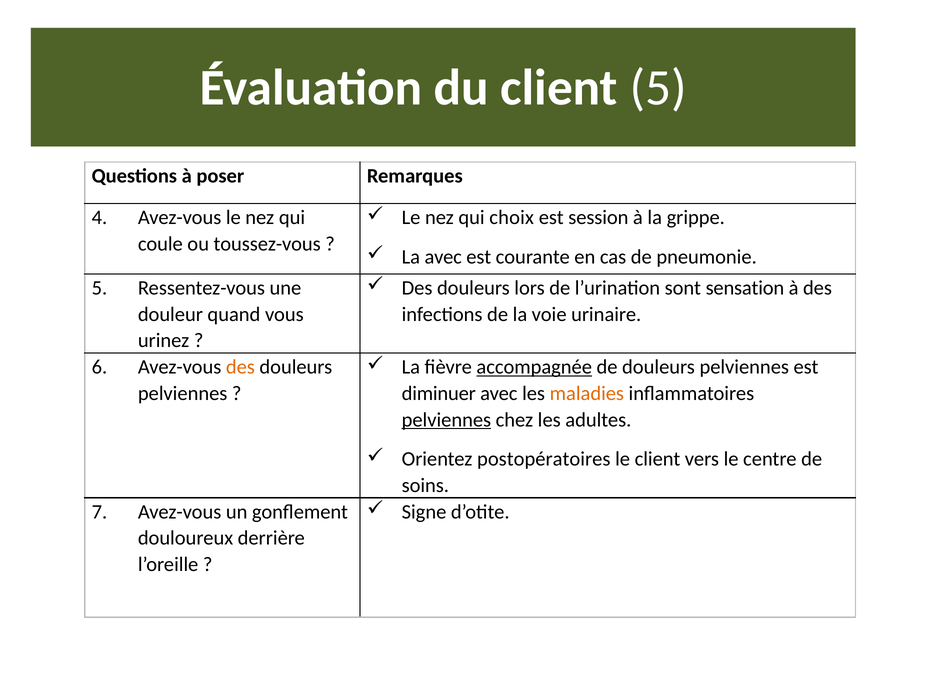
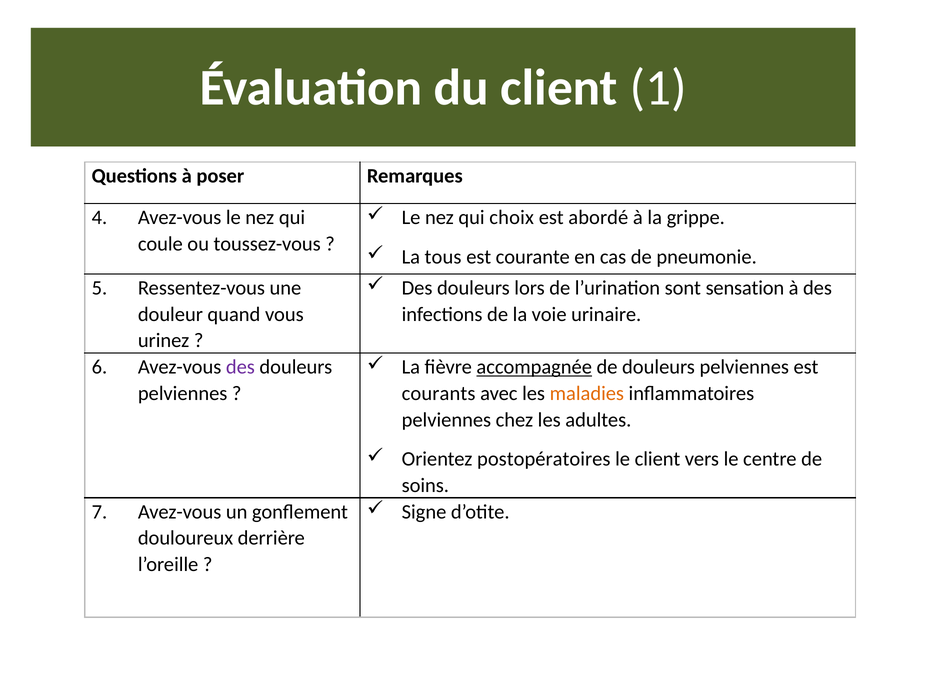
client 5: 5 -> 1 (658, 88)
session: session -> abordé (598, 217)
La avec: avec -> tous (443, 257)
des colour: orange -> purple (240, 367)
diminuer: diminuer -> courants (439, 393)
pelviennes underline: present -> none (446, 420)
